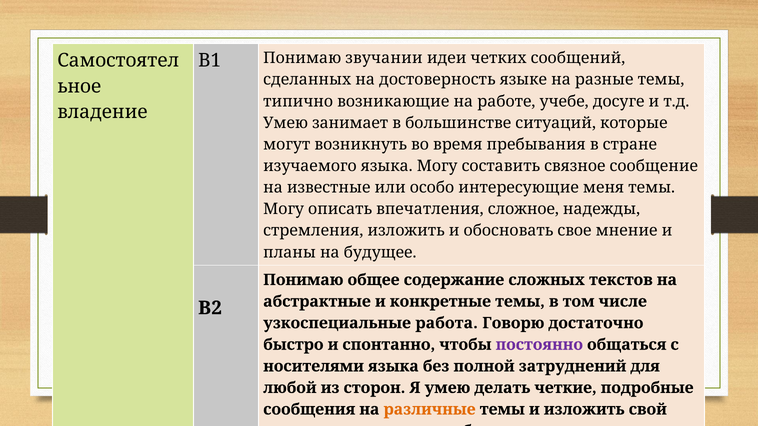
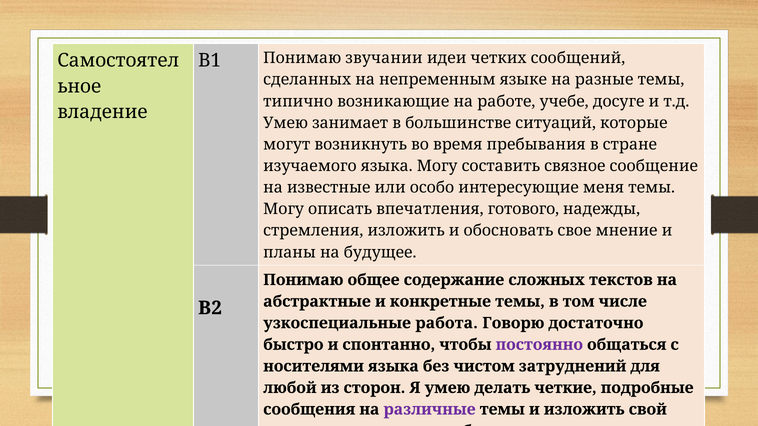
достоверность: достоверность -> непременным (437, 80)
сложное: сложное -> готового (523, 209)
полной: полной -> чистом (484, 367)
различные colour: orange -> purple (430, 410)
